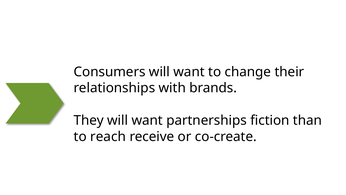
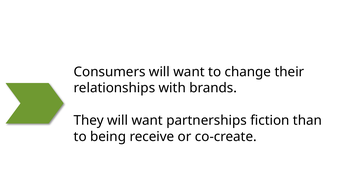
reach: reach -> being (108, 136)
